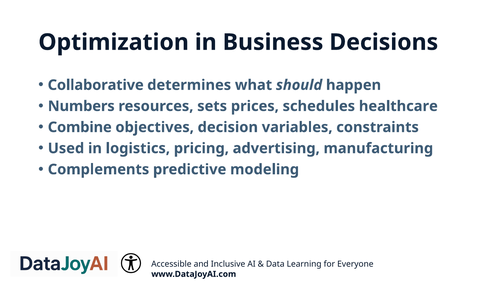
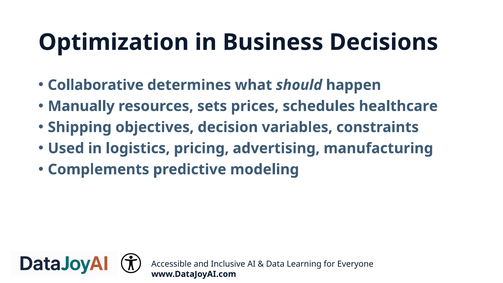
Numbers: Numbers -> Manually (81, 106)
Combine: Combine -> Shipping (80, 127)
